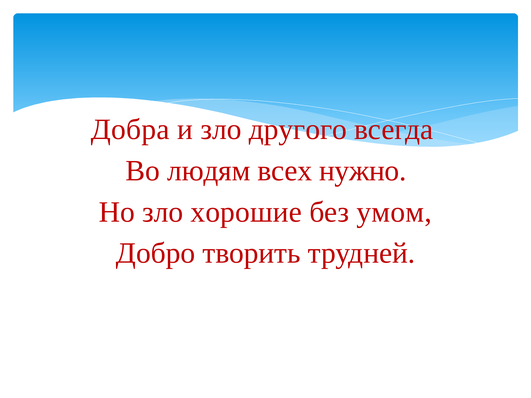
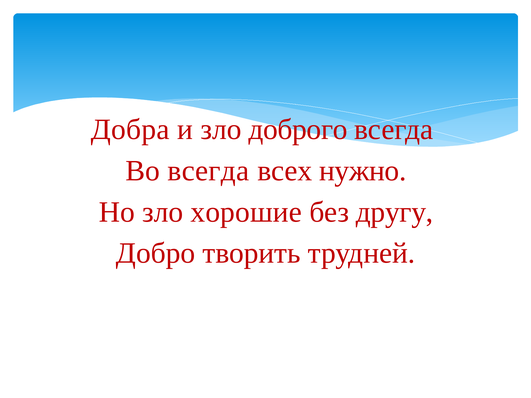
другого: другого -> доброго (298, 130)
Во людям: людям -> всегда (208, 171)
умом: умом -> другу (395, 212)
